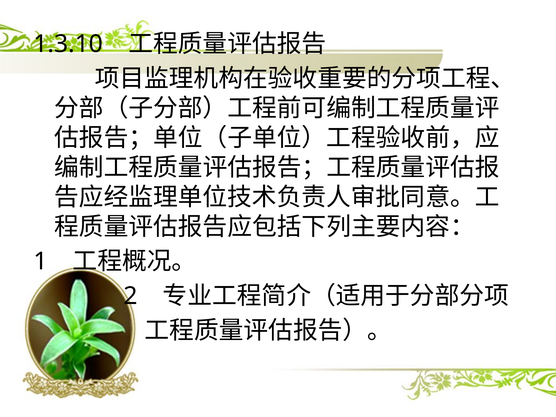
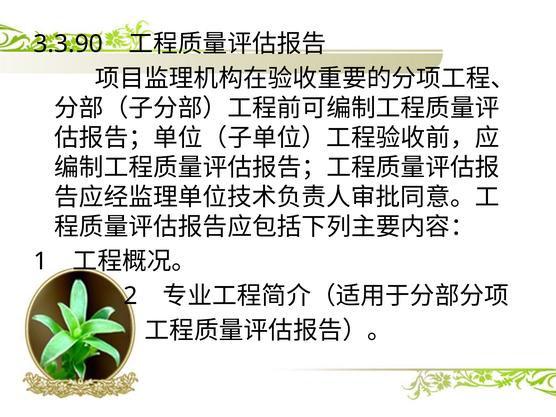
1.3.10: 1.3.10 -> 3.3.90 (68, 44)
